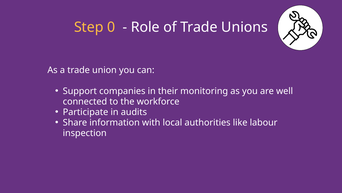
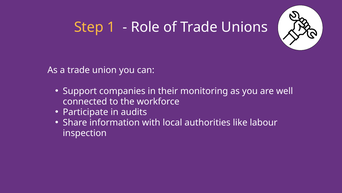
0: 0 -> 1 (111, 27)
